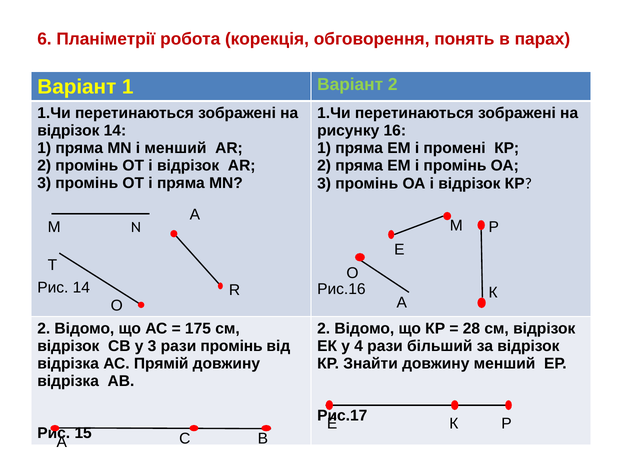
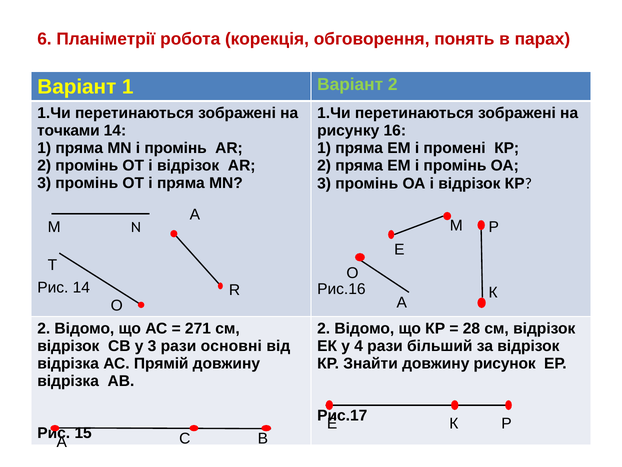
відрізок: відрізок -> точками (68, 130)
MN і менший: менший -> промінь (176, 148)
175: 175 -> 271 (198, 328)
рази промінь: промінь -> основні (231, 346)
довжину менший: менший -> рисунок (505, 363)
